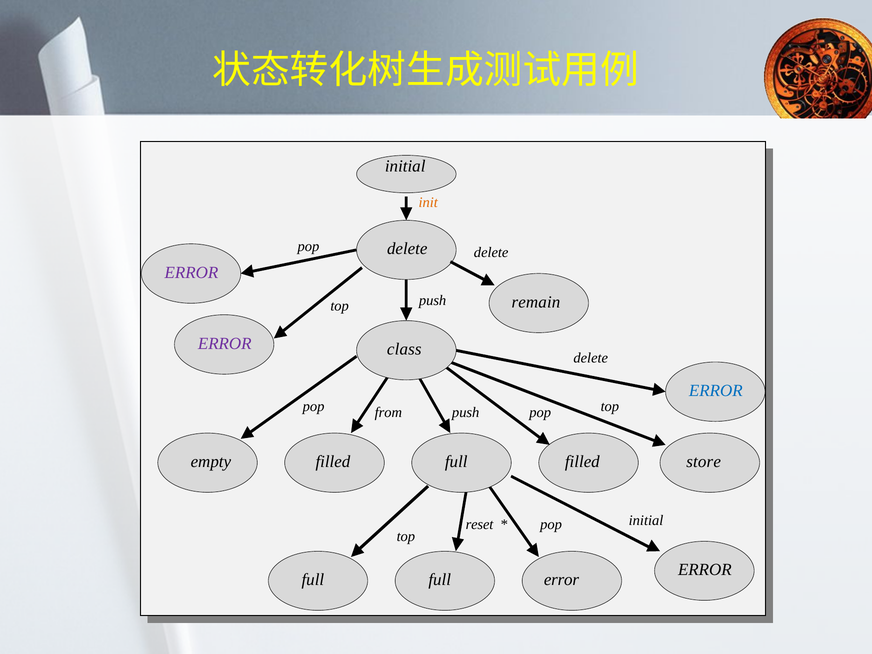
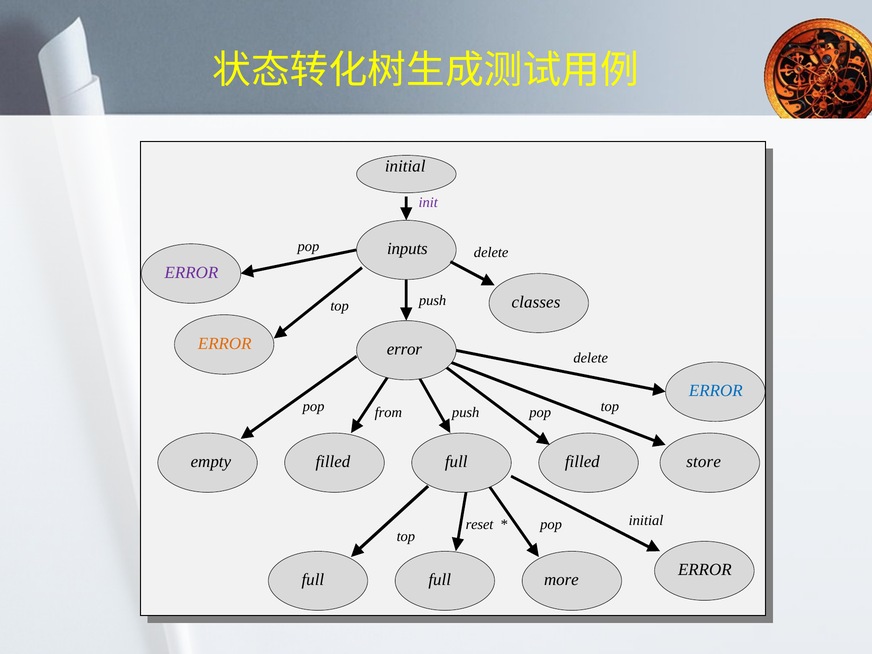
init colour: orange -> purple (428, 203)
delete: delete -> inputs (407, 249)
remain: remain -> classes (536, 302)
ERROR colour: purple -> orange (225, 343)
class: class -> error (404, 349)
full error: error -> more (561, 580)
